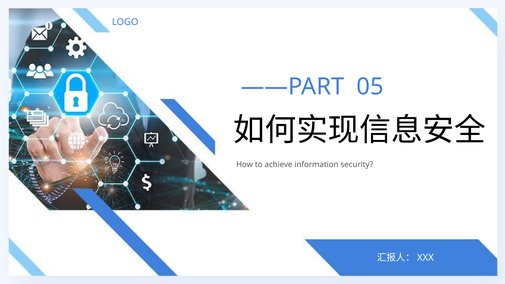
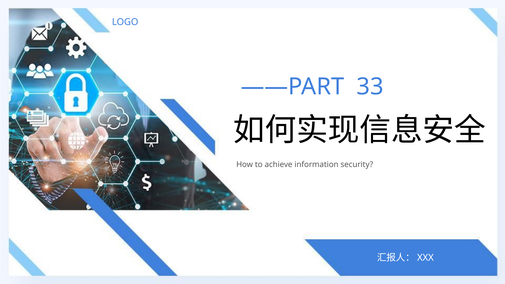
05: 05 -> 33 (370, 87)
